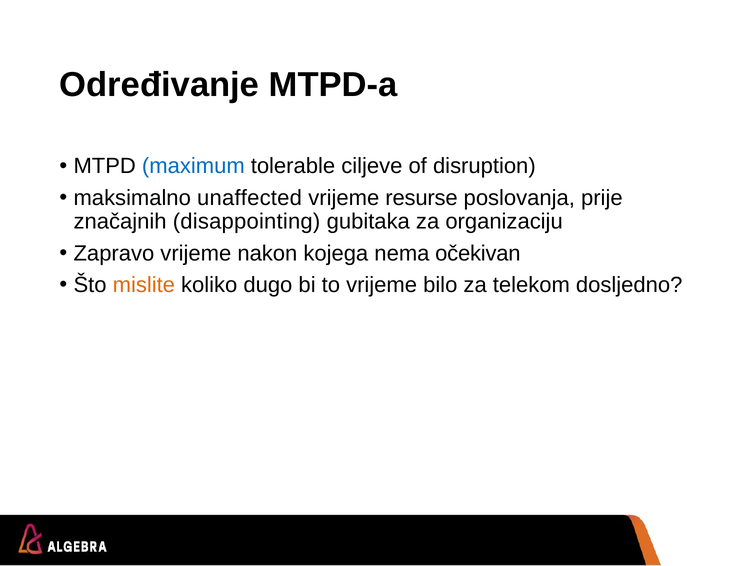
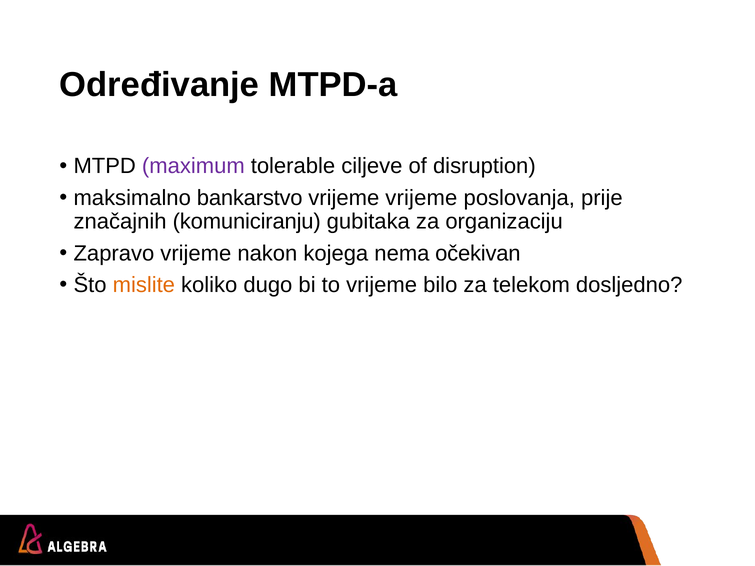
maximum colour: blue -> purple (193, 166)
unaffected: unaffected -> bankarstvo (250, 198)
vrijeme resurse: resurse -> vrijeme (421, 198)
disappointing: disappointing -> komuniciranju (247, 222)
